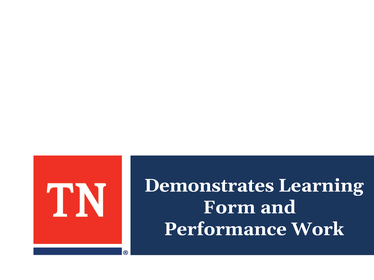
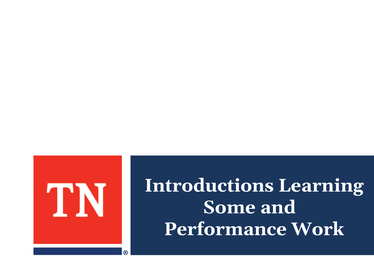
Demonstrates: Demonstrates -> Introductions (209, 186)
Form: Form -> Some (229, 208)
